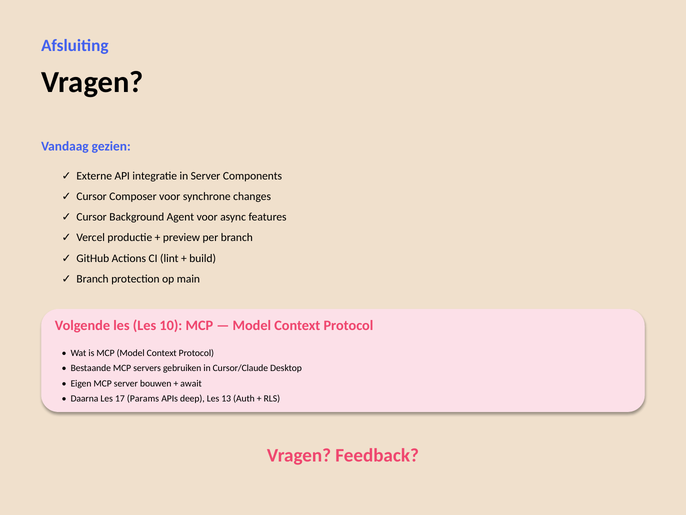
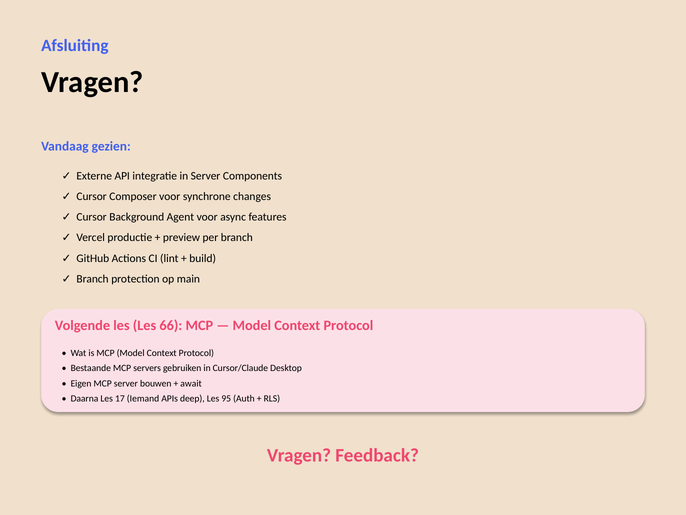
10: 10 -> 66 (171, 325)
Params: Params -> Iemand (143, 398)
13: 13 -> 95 (226, 398)
